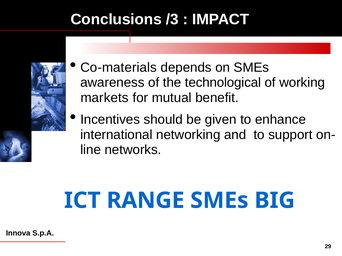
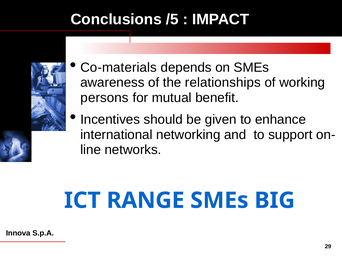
/3: /3 -> /5 (172, 19)
technological: technological -> relationships (223, 83)
markets: markets -> persons (105, 98)
